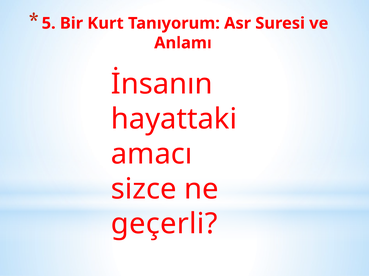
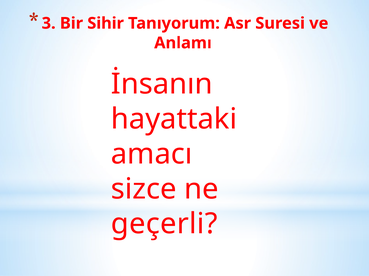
5: 5 -> 3 (49, 23)
Kurt: Kurt -> Sihir (106, 23)
